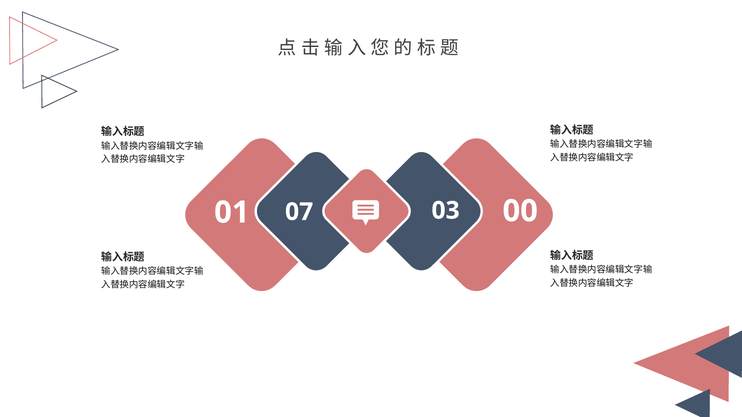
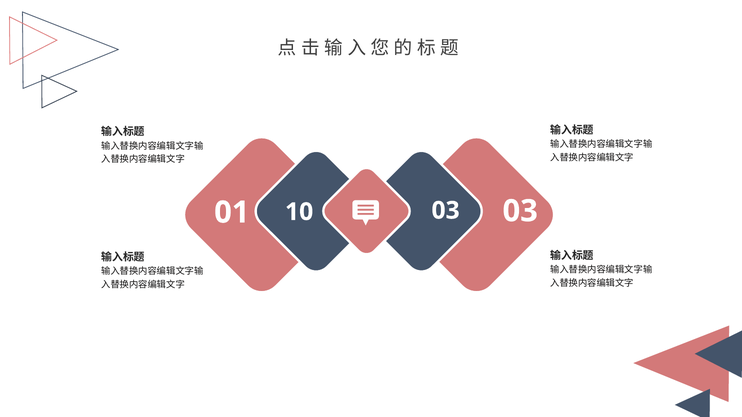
07: 07 -> 10 (299, 212)
03 00: 00 -> 03 (520, 211)
